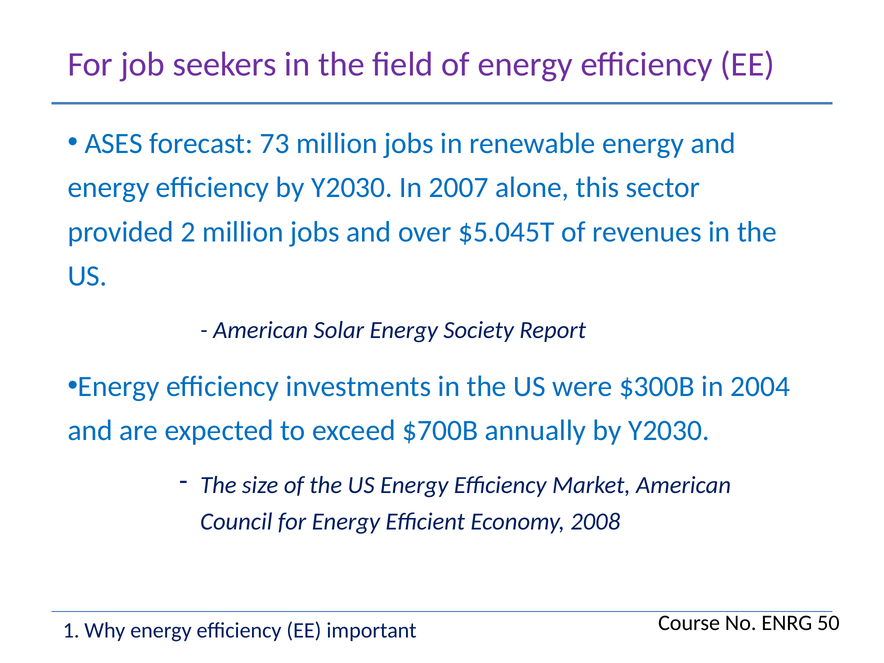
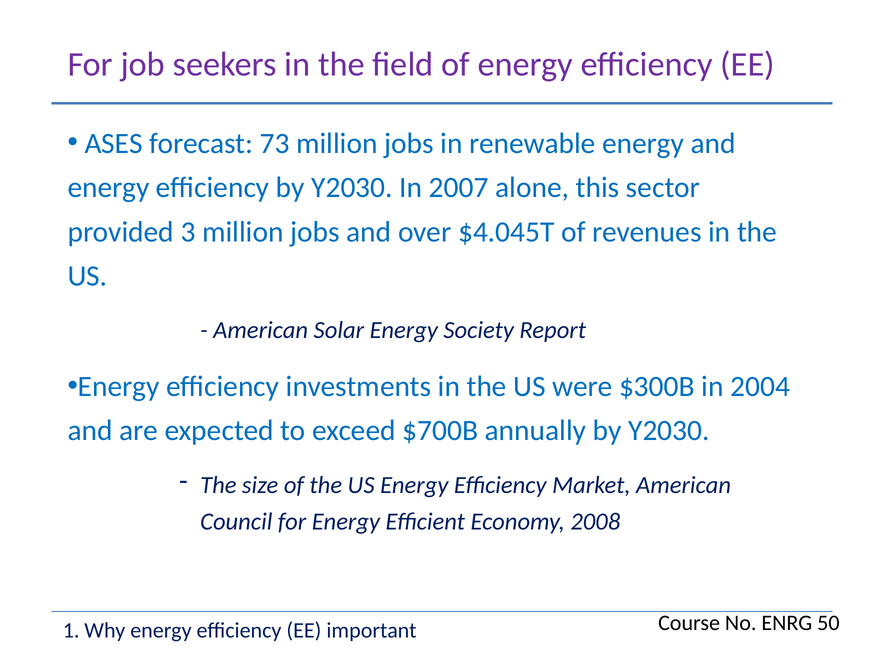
2: 2 -> 3 (188, 232)
$5.045T: $5.045T -> $4.045T (506, 232)
